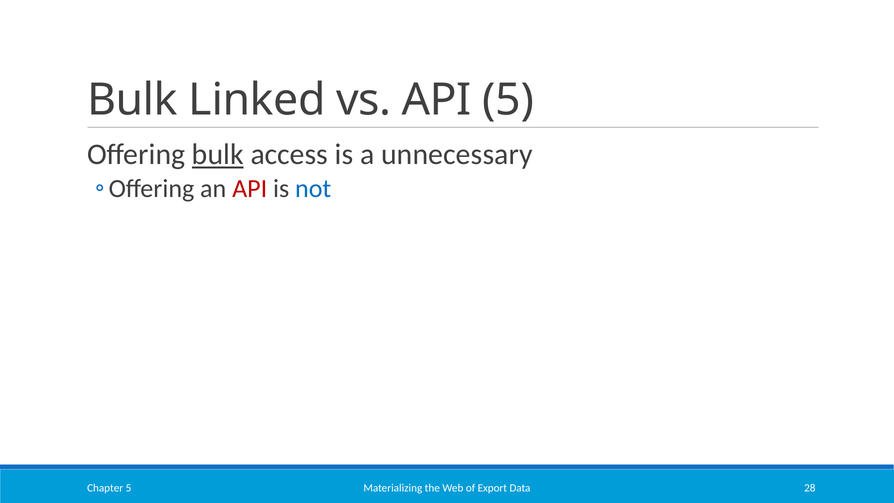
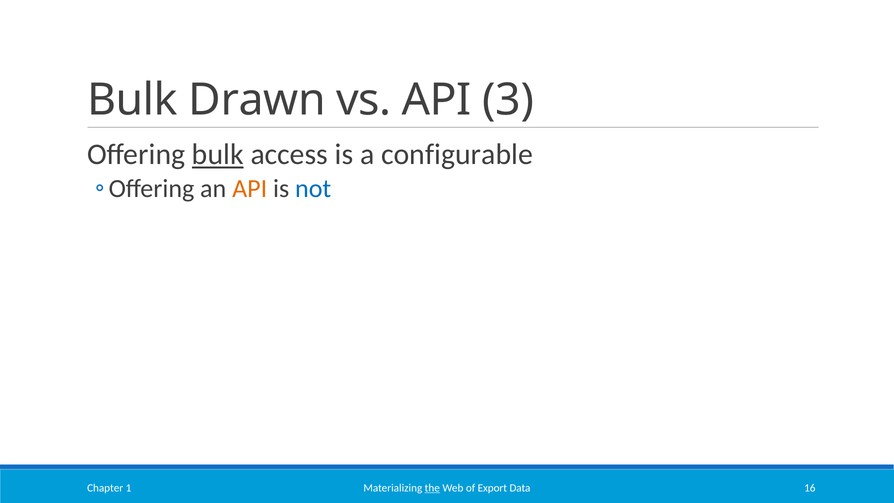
Linked: Linked -> Drawn (257, 100)
API 5: 5 -> 3 (508, 100)
unnecessary: unnecessary -> configurable (457, 155)
API colour: red -> orange (250, 189)
the underline: none -> present (432, 488)
28: 28 -> 16 (810, 488)
Chapter 5: 5 -> 1 (128, 488)
